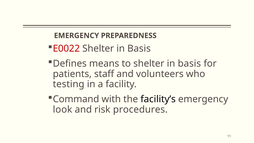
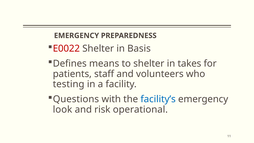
to shelter in basis: basis -> takes (189, 64)
Command: Command -> Questions (76, 99)
facility’s colour: black -> blue (158, 99)
procedures: procedures -> operational (140, 109)
